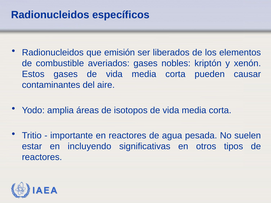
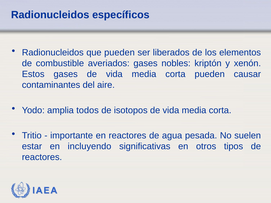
que emisión: emisión -> pueden (119, 53)
áreas: áreas -> todos (88, 110)
